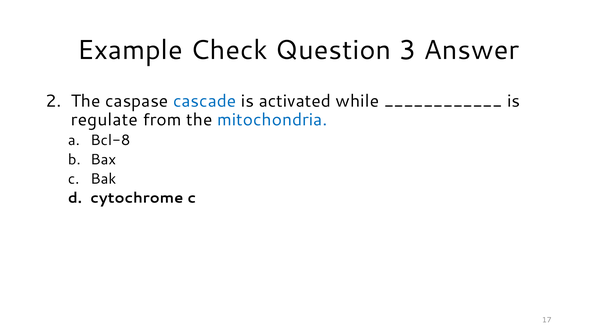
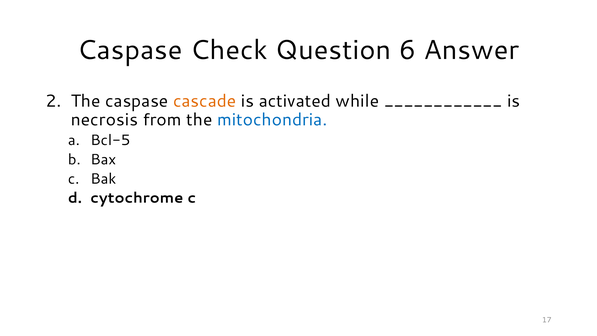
Example: Example -> Caspase (130, 50)
3: 3 -> 6 (407, 50)
cascade colour: blue -> orange (205, 101)
regulate: regulate -> necrosis (104, 120)
Bcl-8: Bcl-8 -> Bcl-5 (110, 140)
